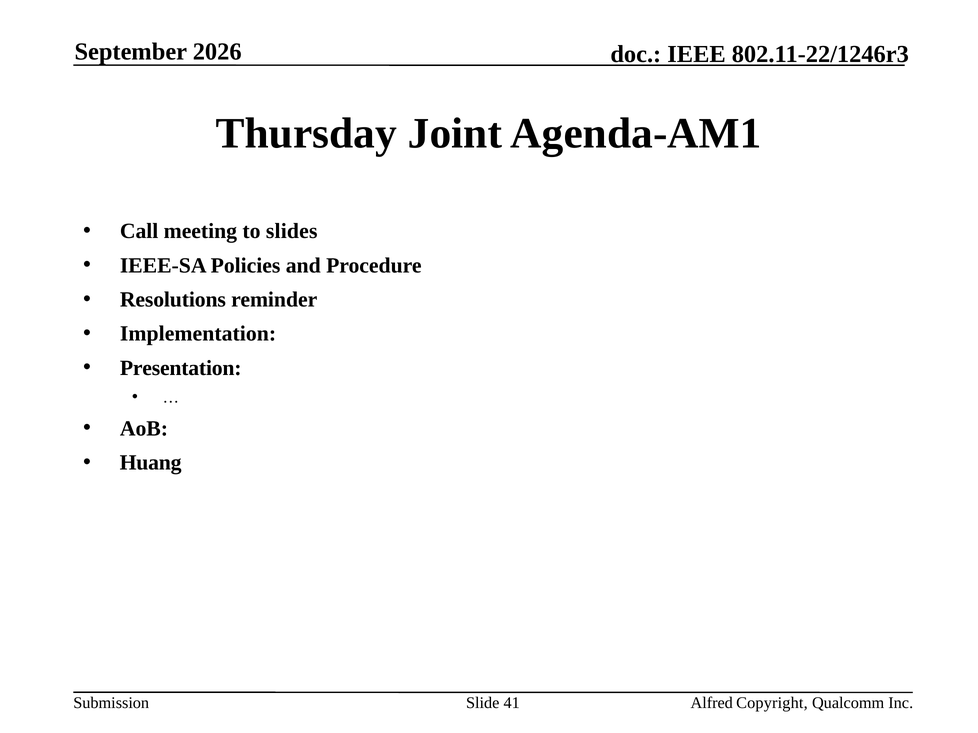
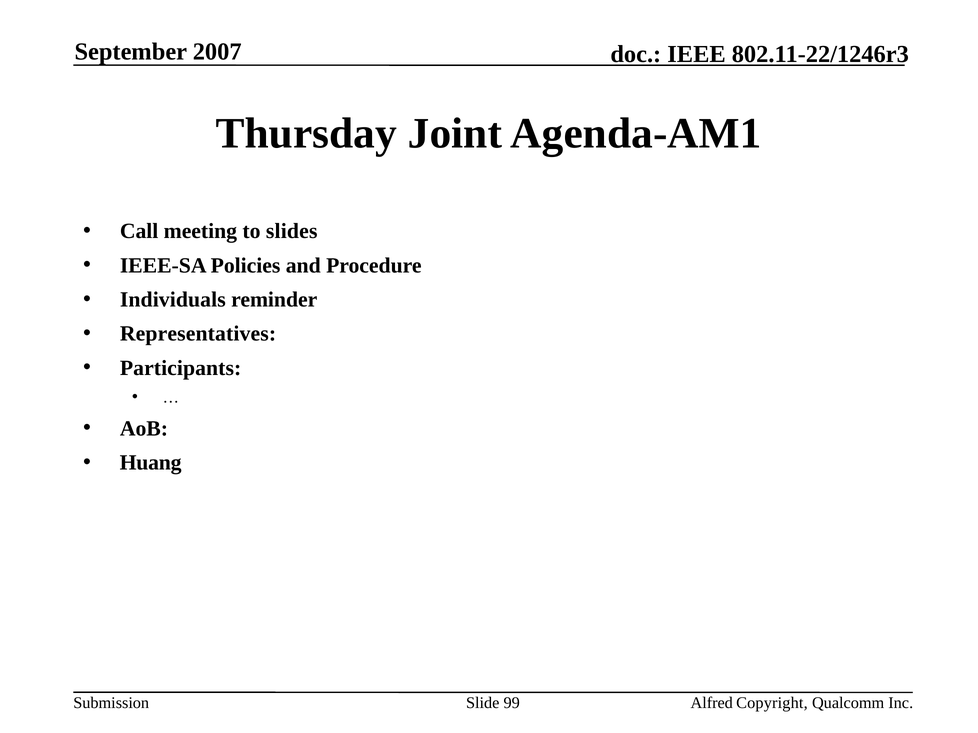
2026: 2026 -> 2007 (217, 52)
Resolutions: Resolutions -> Individuals (173, 300)
Implementation: Implementation -> Representatives (198, 334)
Presentation: Presentation -> Participants (181, 368)
41: 41 -> 99 (512, 703)
